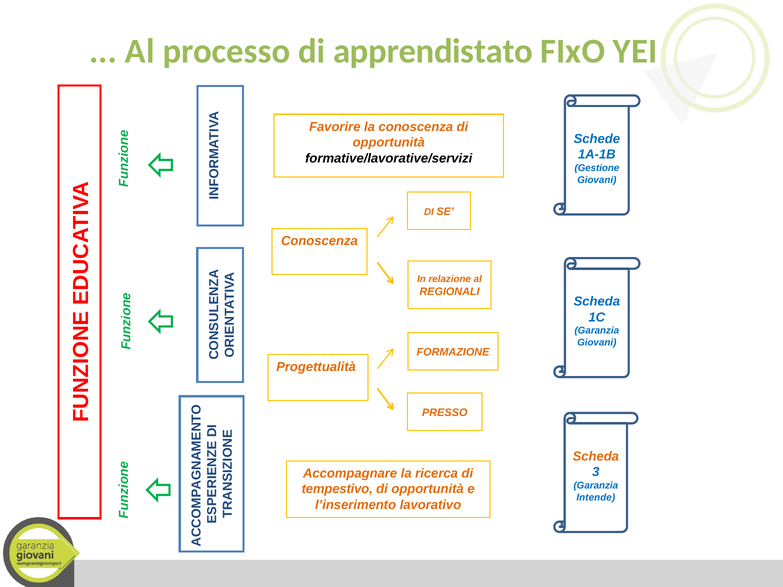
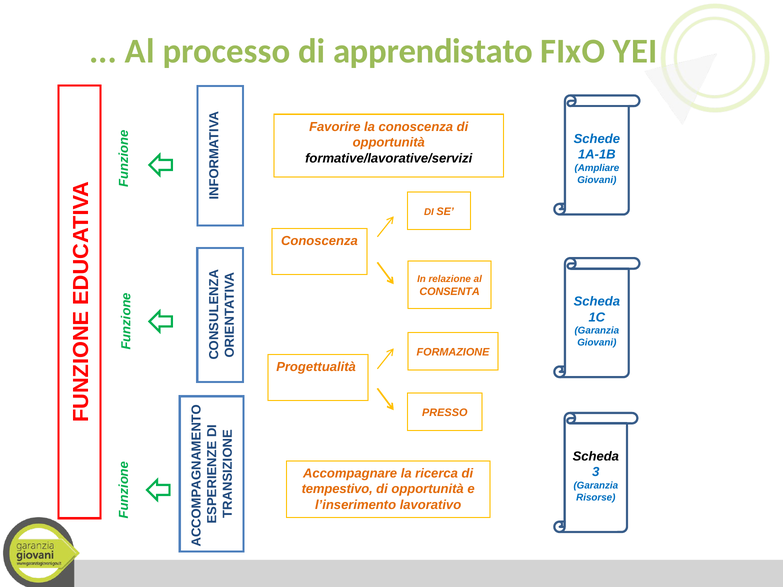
Gestione: Gestione -> Ampliare (597, 168)
REGIONALI: REGIONALI -> CONSENTA (450, 292)
Scheda colour: orange -> black (596, 457)
Intende: Intende -> Risorse (596, 497)
